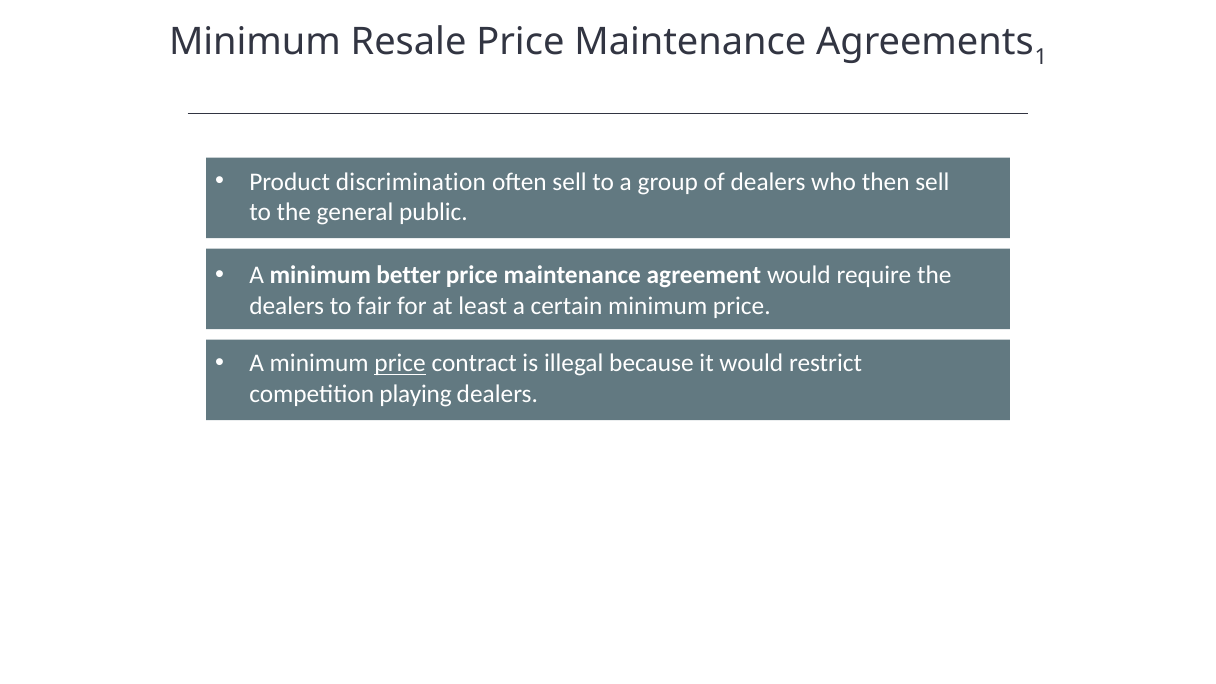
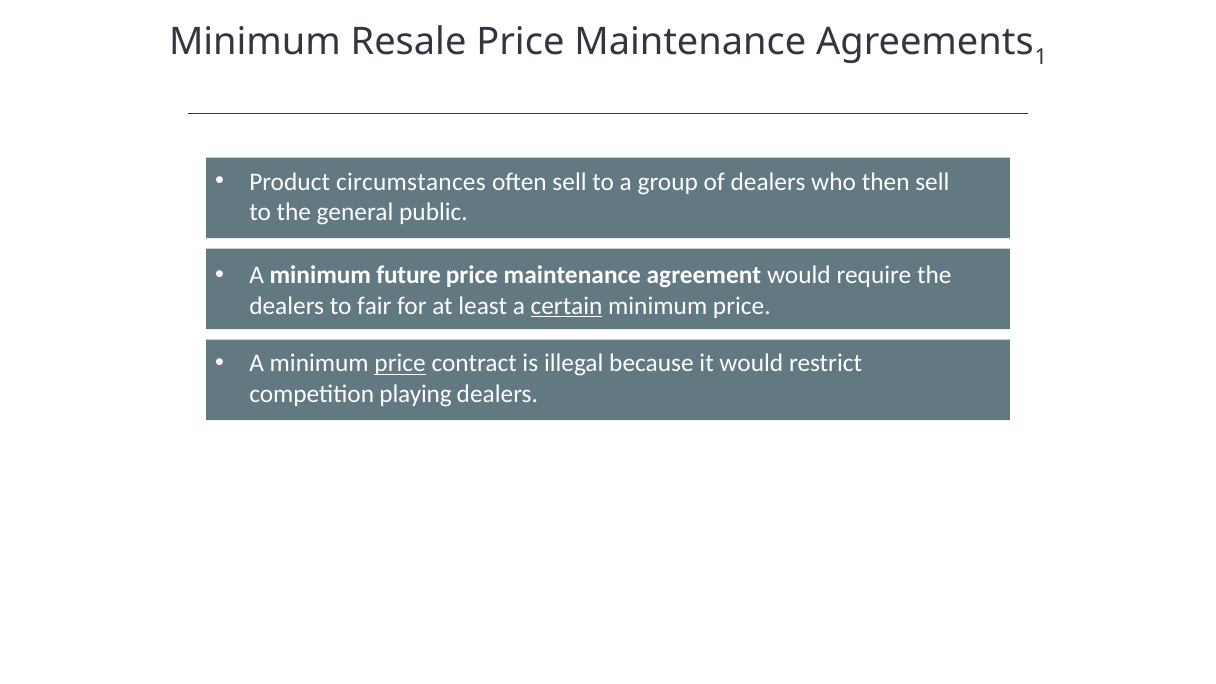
discrimination: discrimination -> circumstances (411, 182)
better: better -> future (409, 275)
certain underline: none -> present (567, 306)
